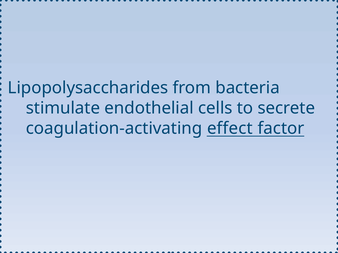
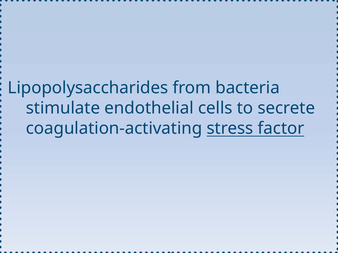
effect: effect -> stress (230, 129)
